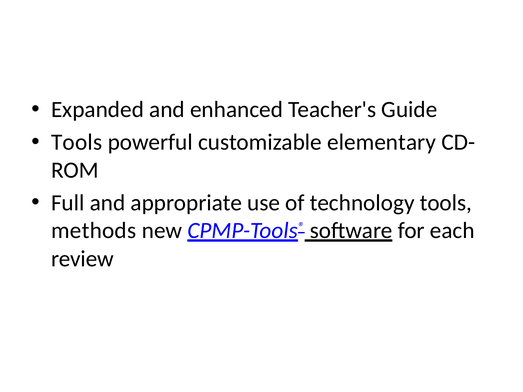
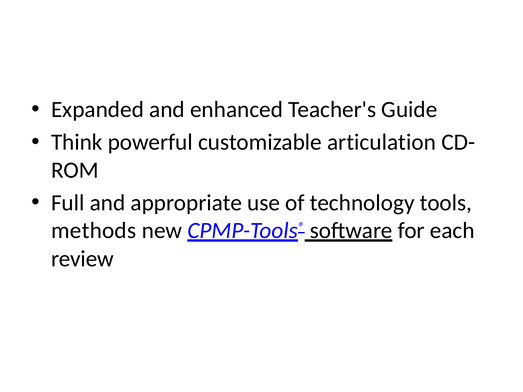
Tools: Tools -> Think (77, 142)
elementary: elementary -> articulation (382, 142)
